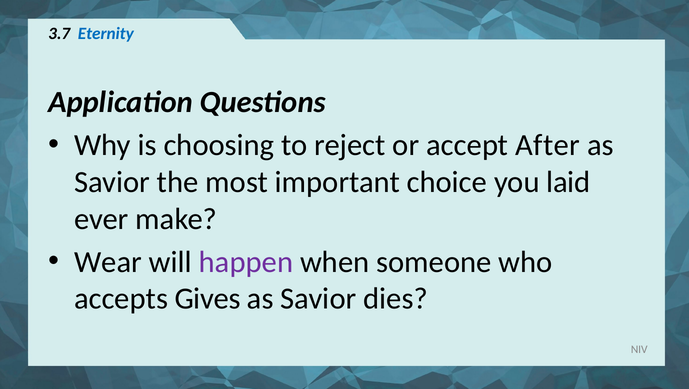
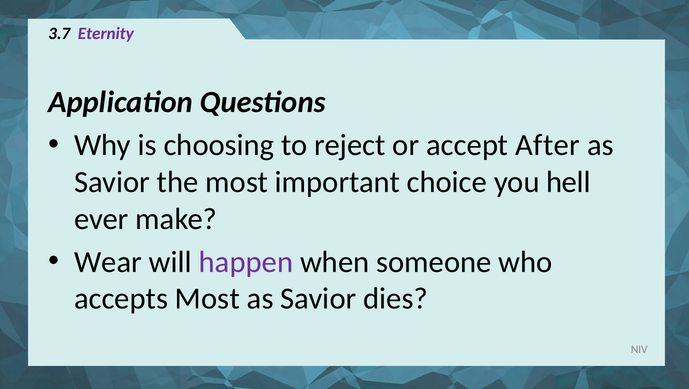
Eternity colour: blue -> purple (106, 34)
laid: laid -> hell (568, 182)
accepts Gives: Gives -> Most (207, 298)
